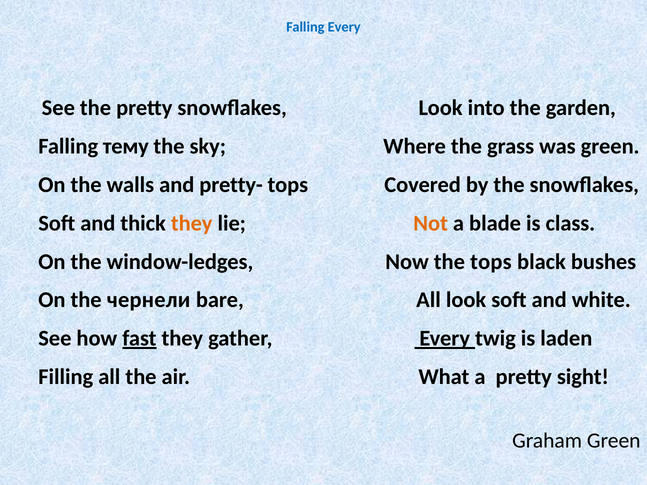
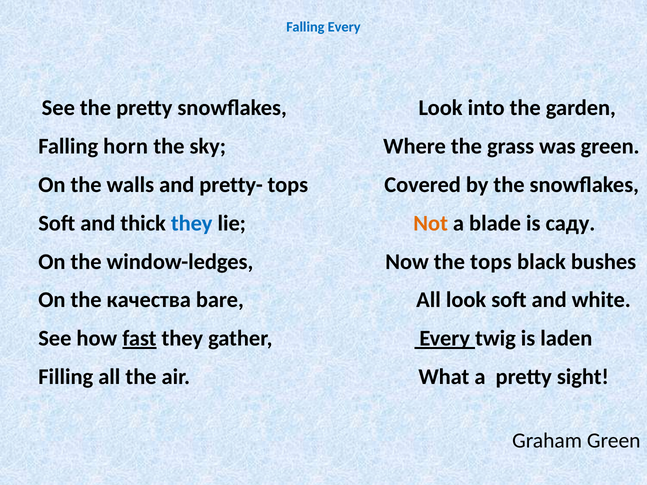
тему: тему -> horn (126, 146)
they colour: orange -> blue (192, 223)
class: class -> саду (570, 223)
чернели: чернели -> качества (149, 300)
